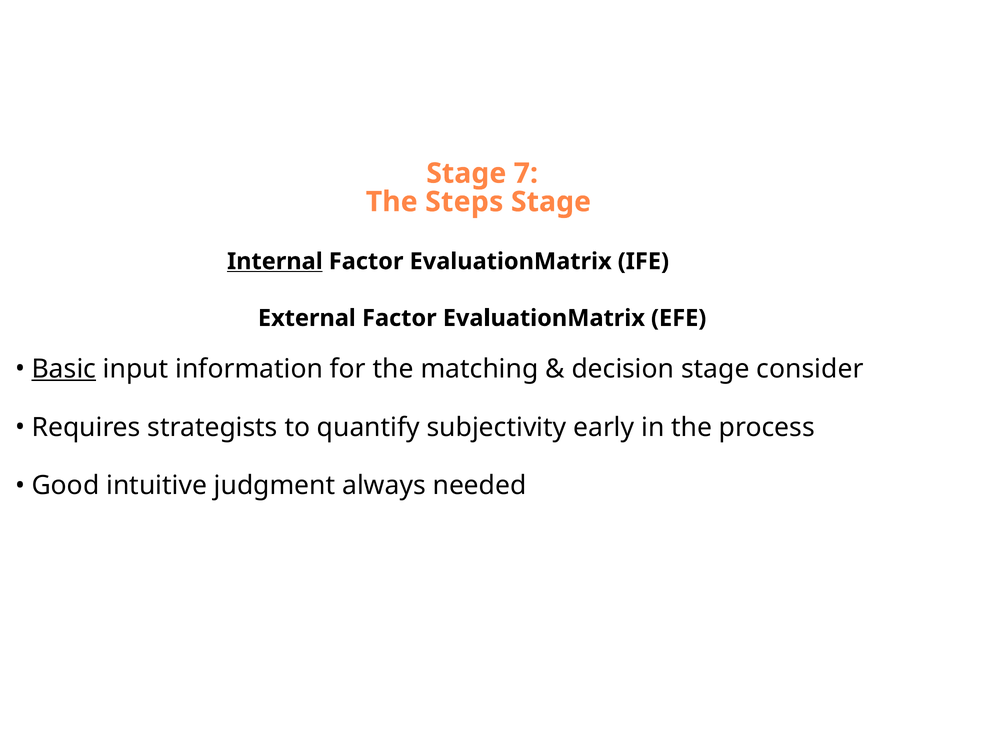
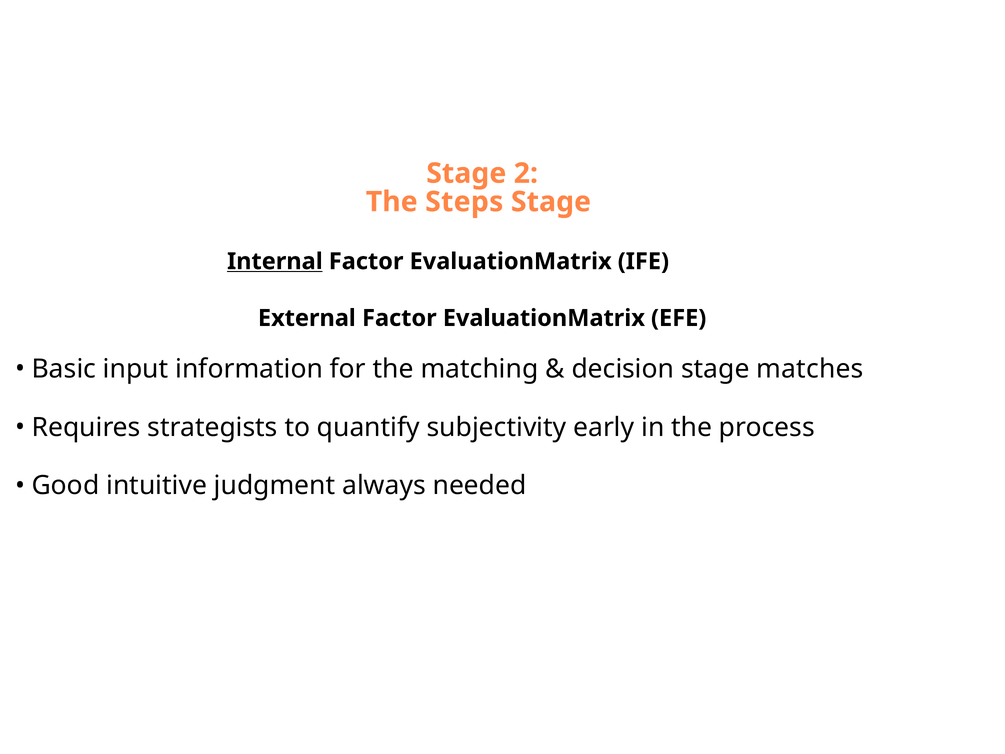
7: 7 -> 2 (526, 173)
Basic underline: present -> none (64, 369)
consider: consider -> matches (810, 369)
